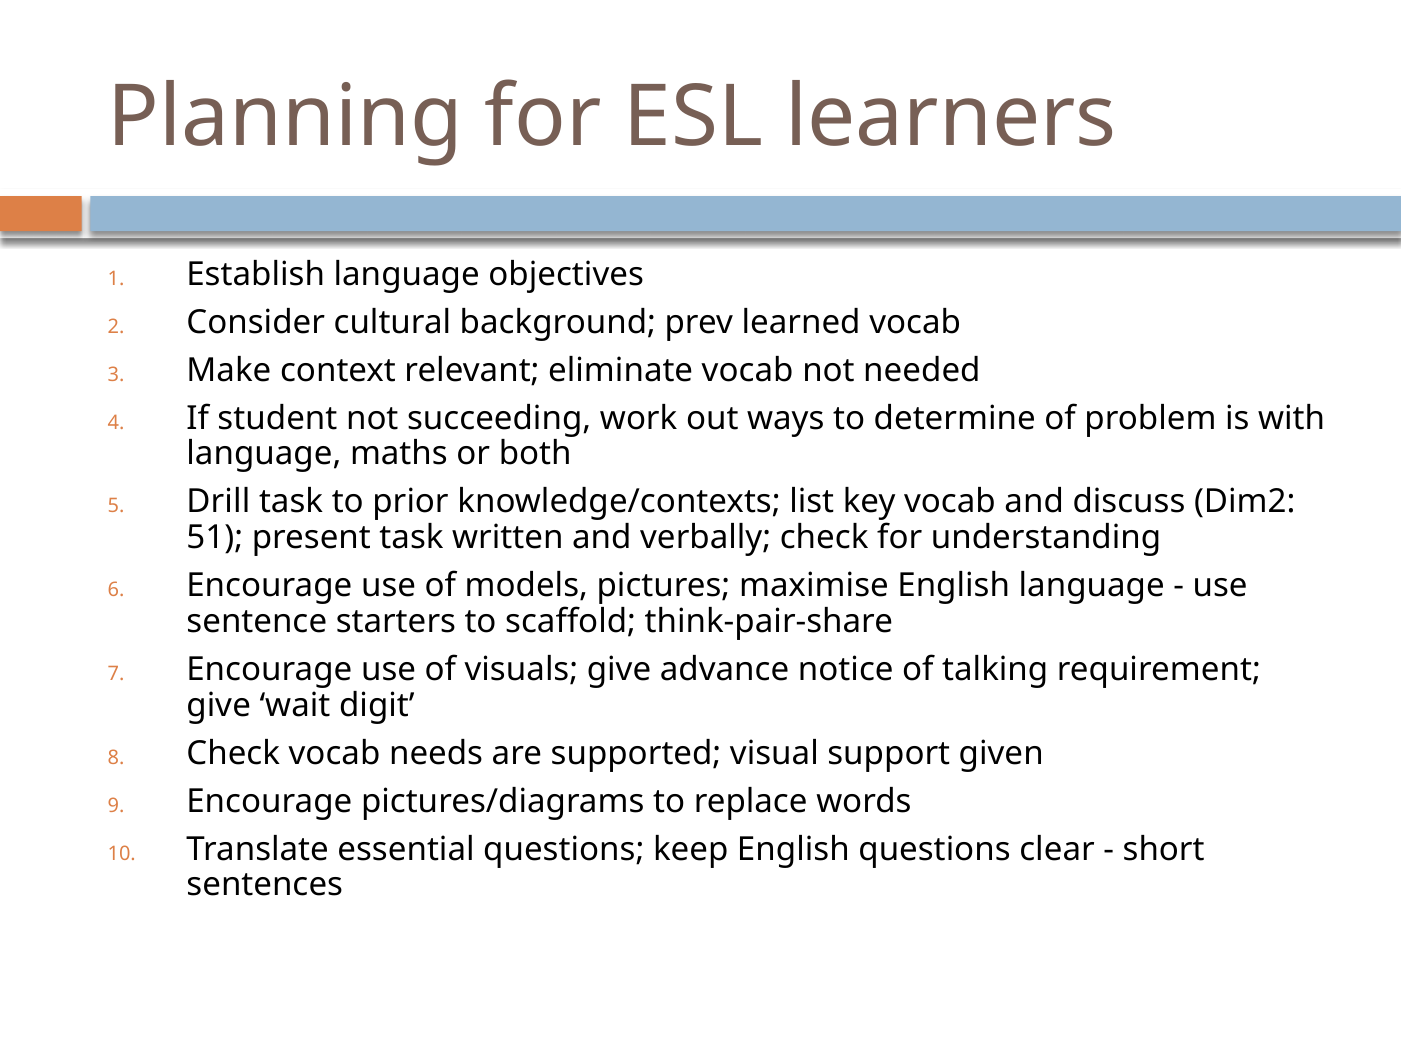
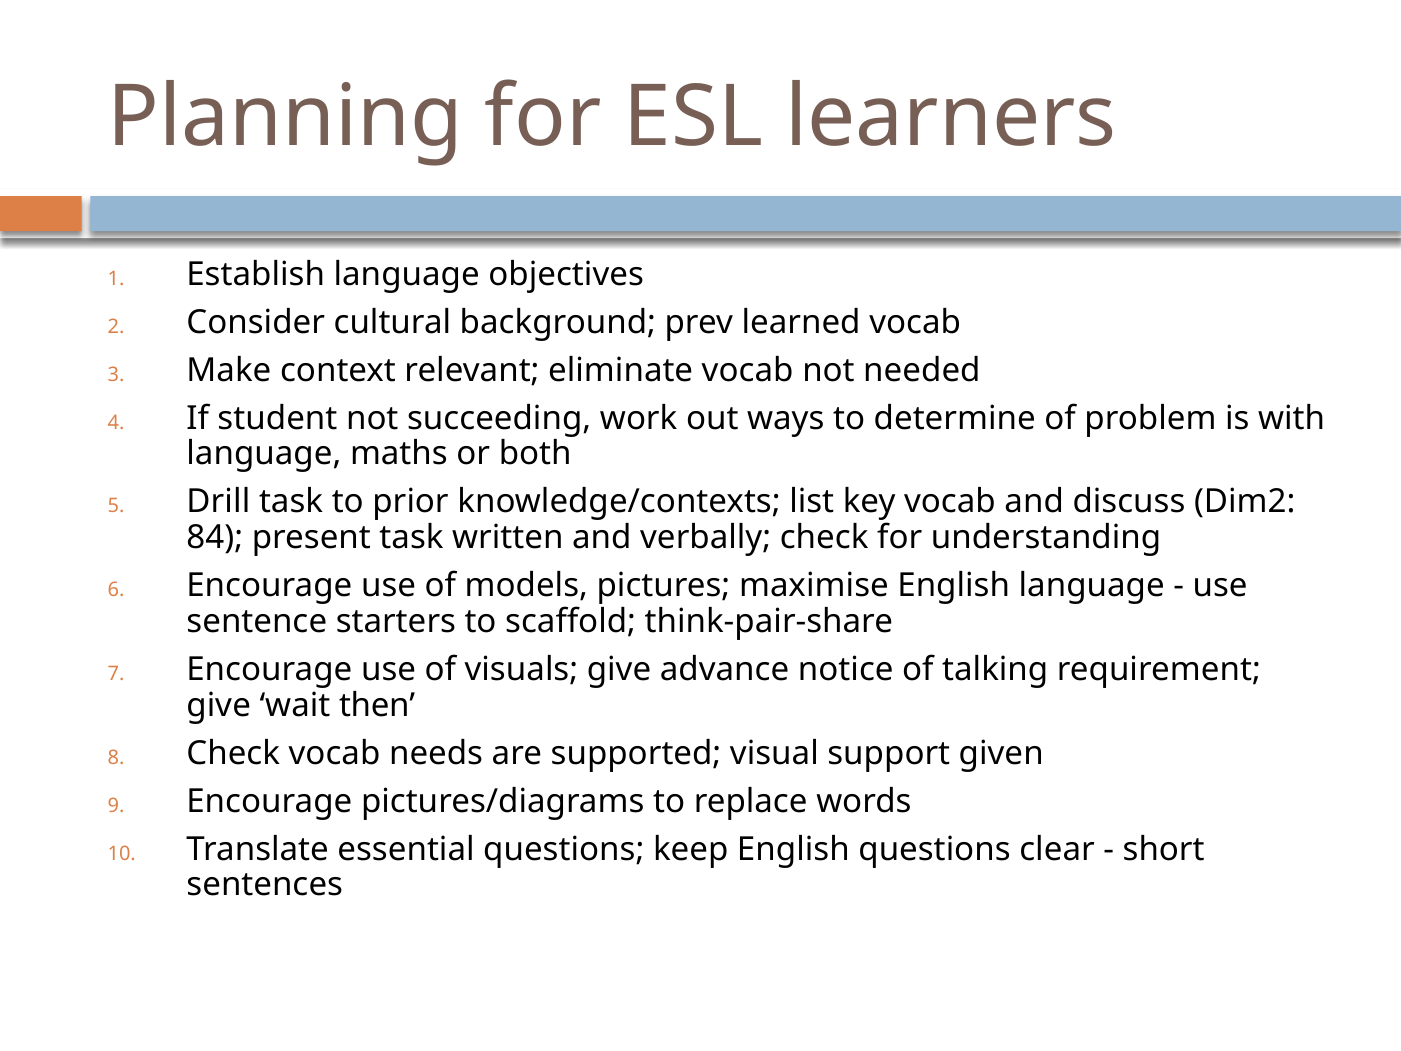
51: 51 -> 84 (215, 538)
digit: digit -> then (377, 705)
